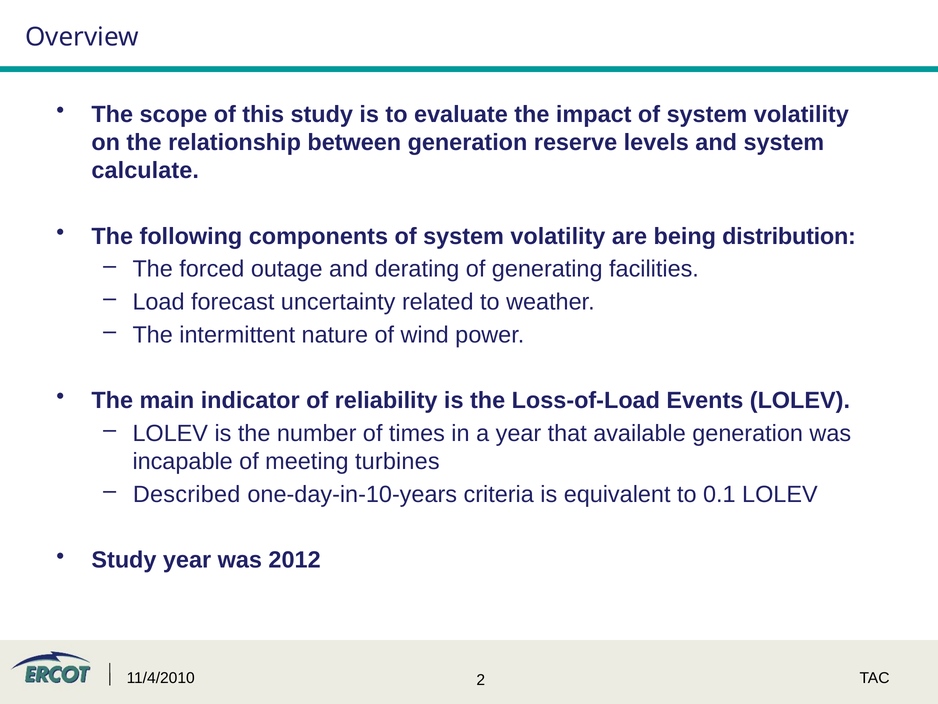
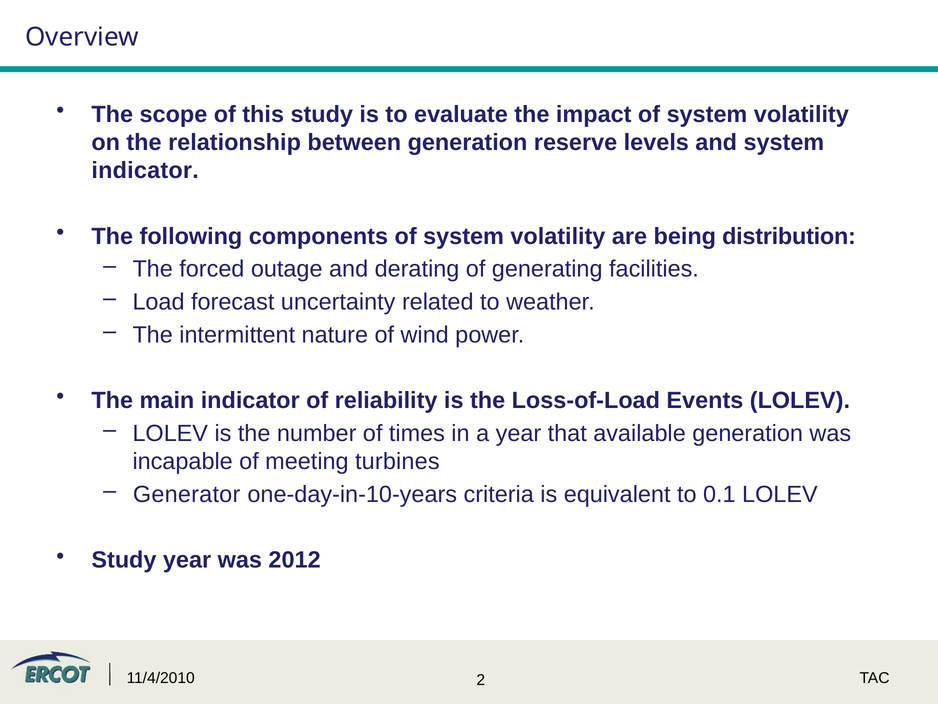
calculate: calculate -> indicator (145, 170)
Described: Described -> Generator (187, 494)
